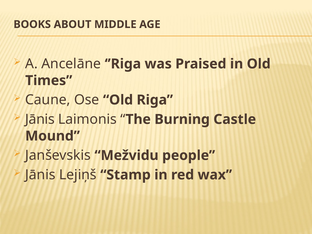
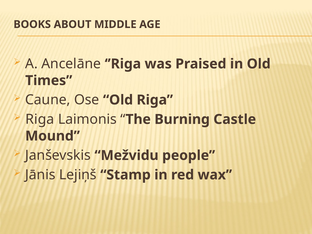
Jānis: Jānis -> Riga (40, 119)
